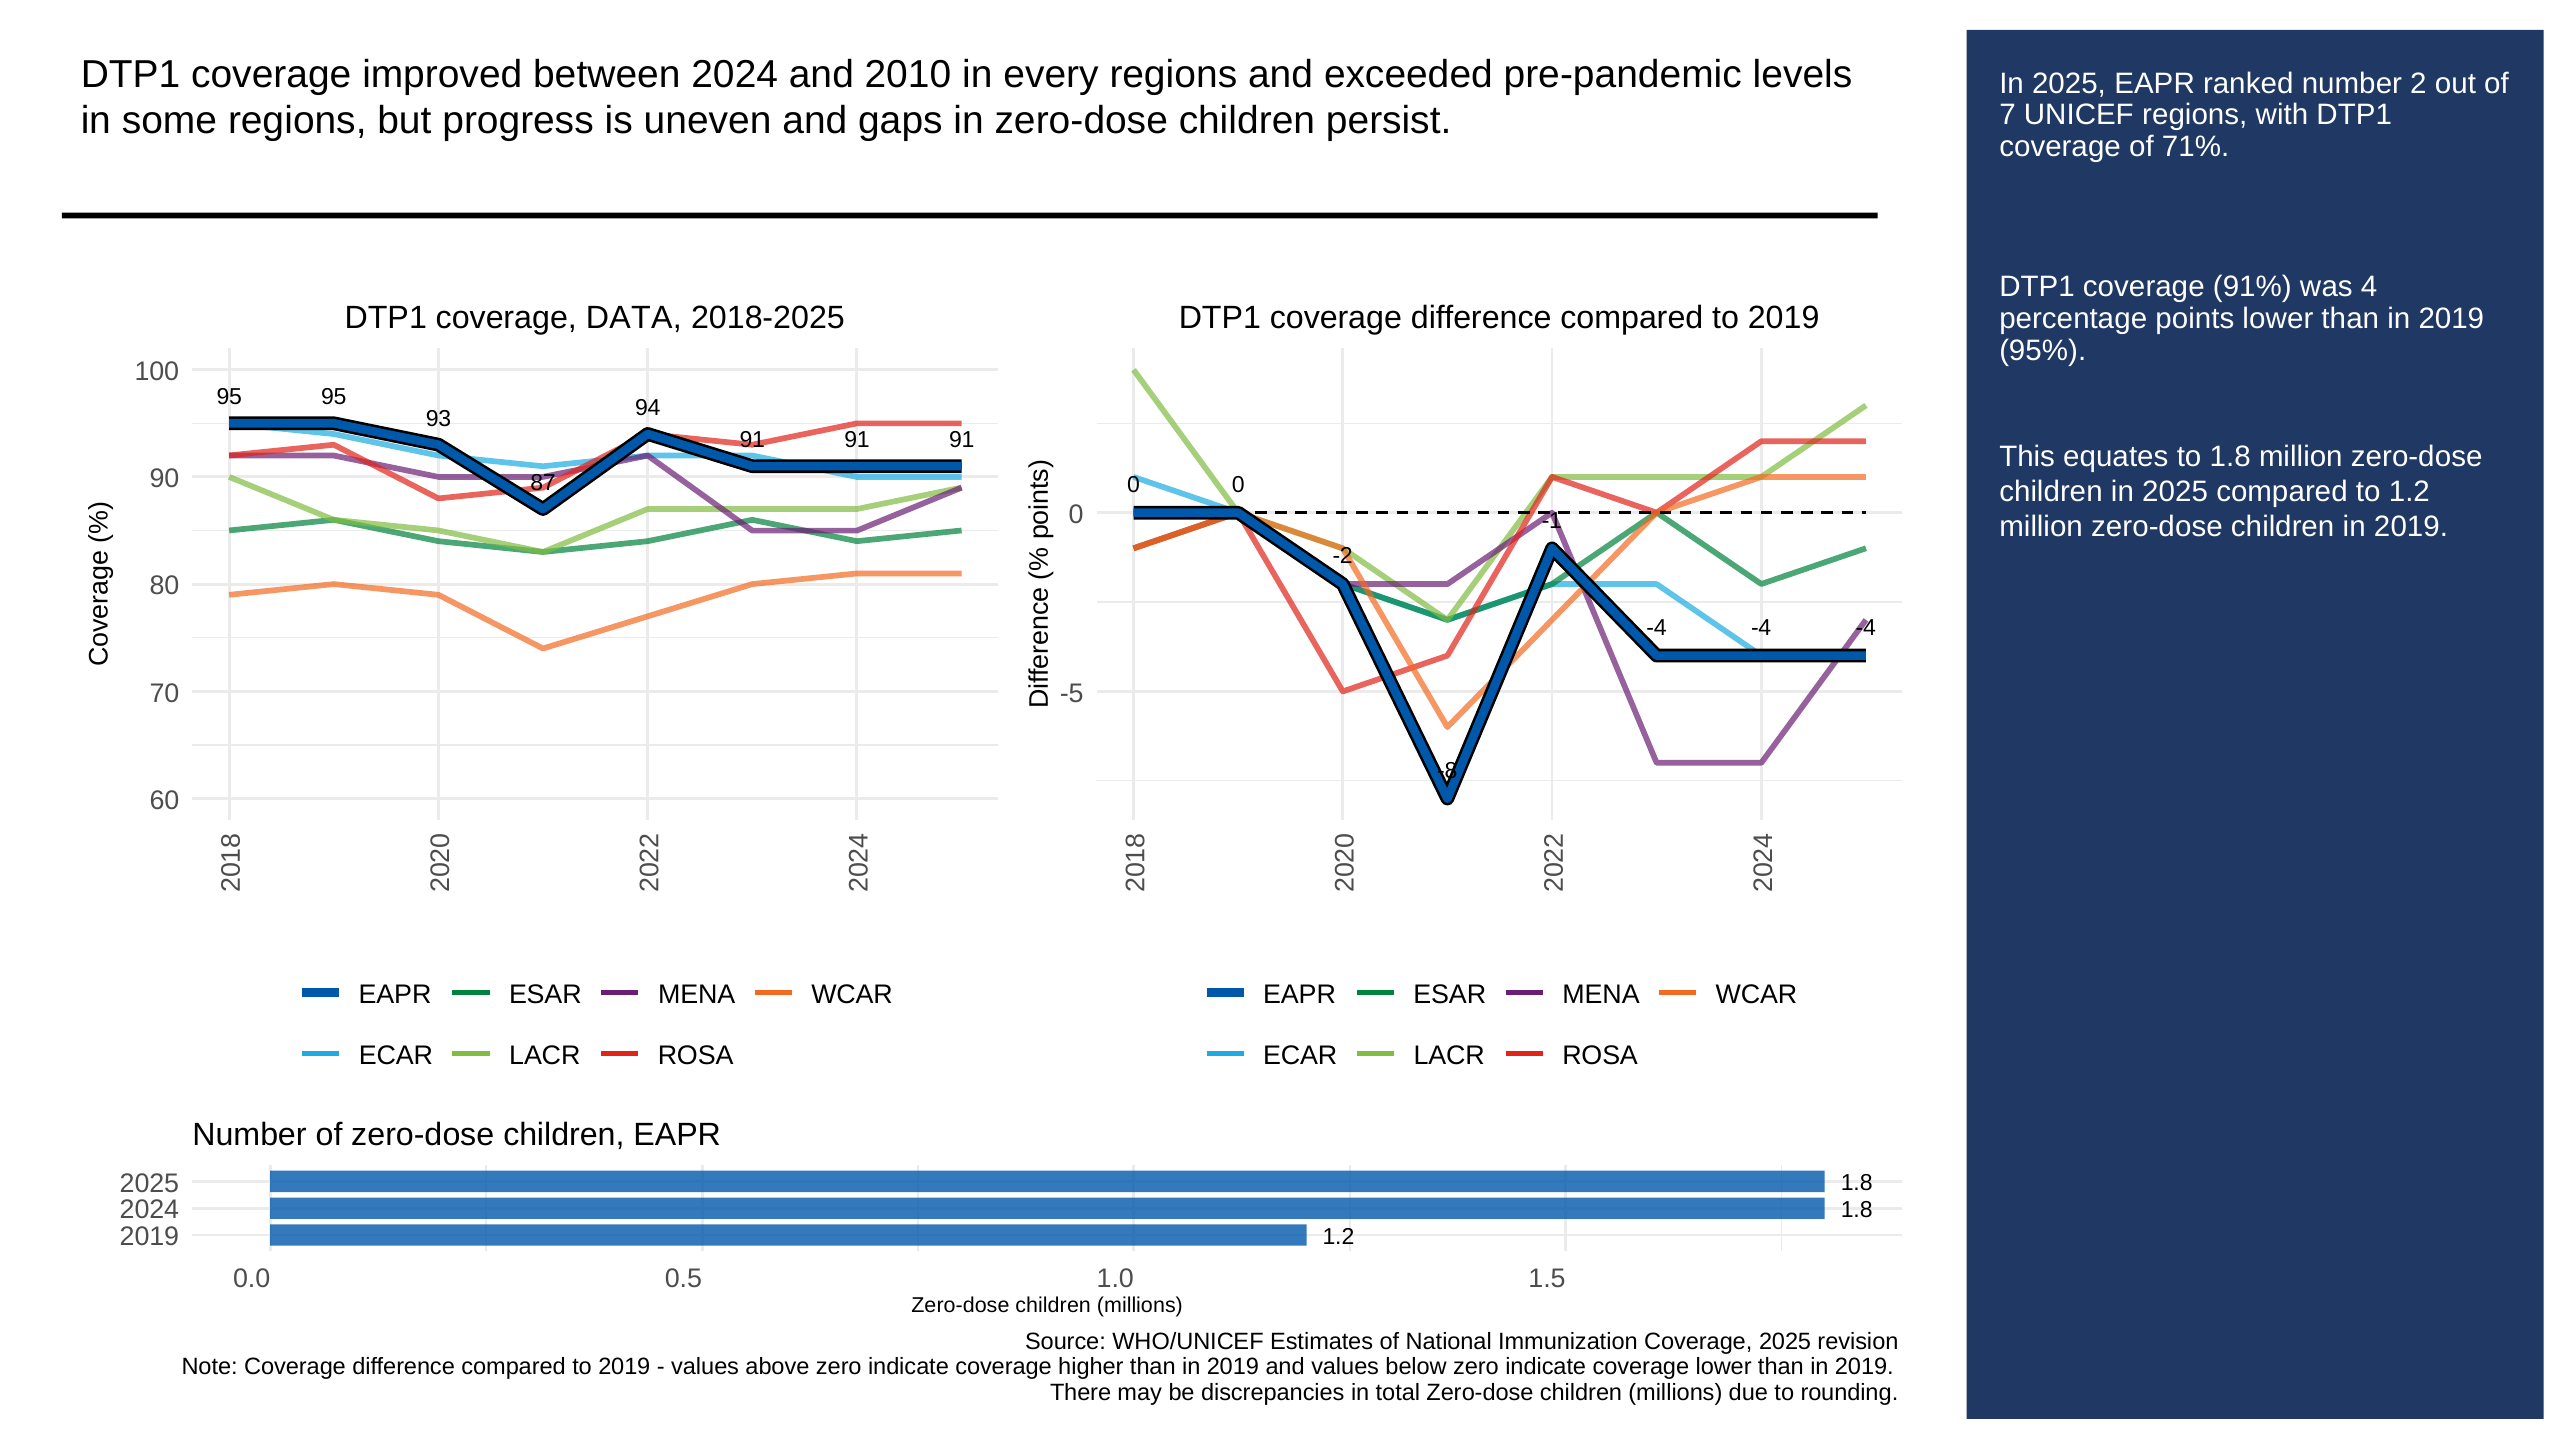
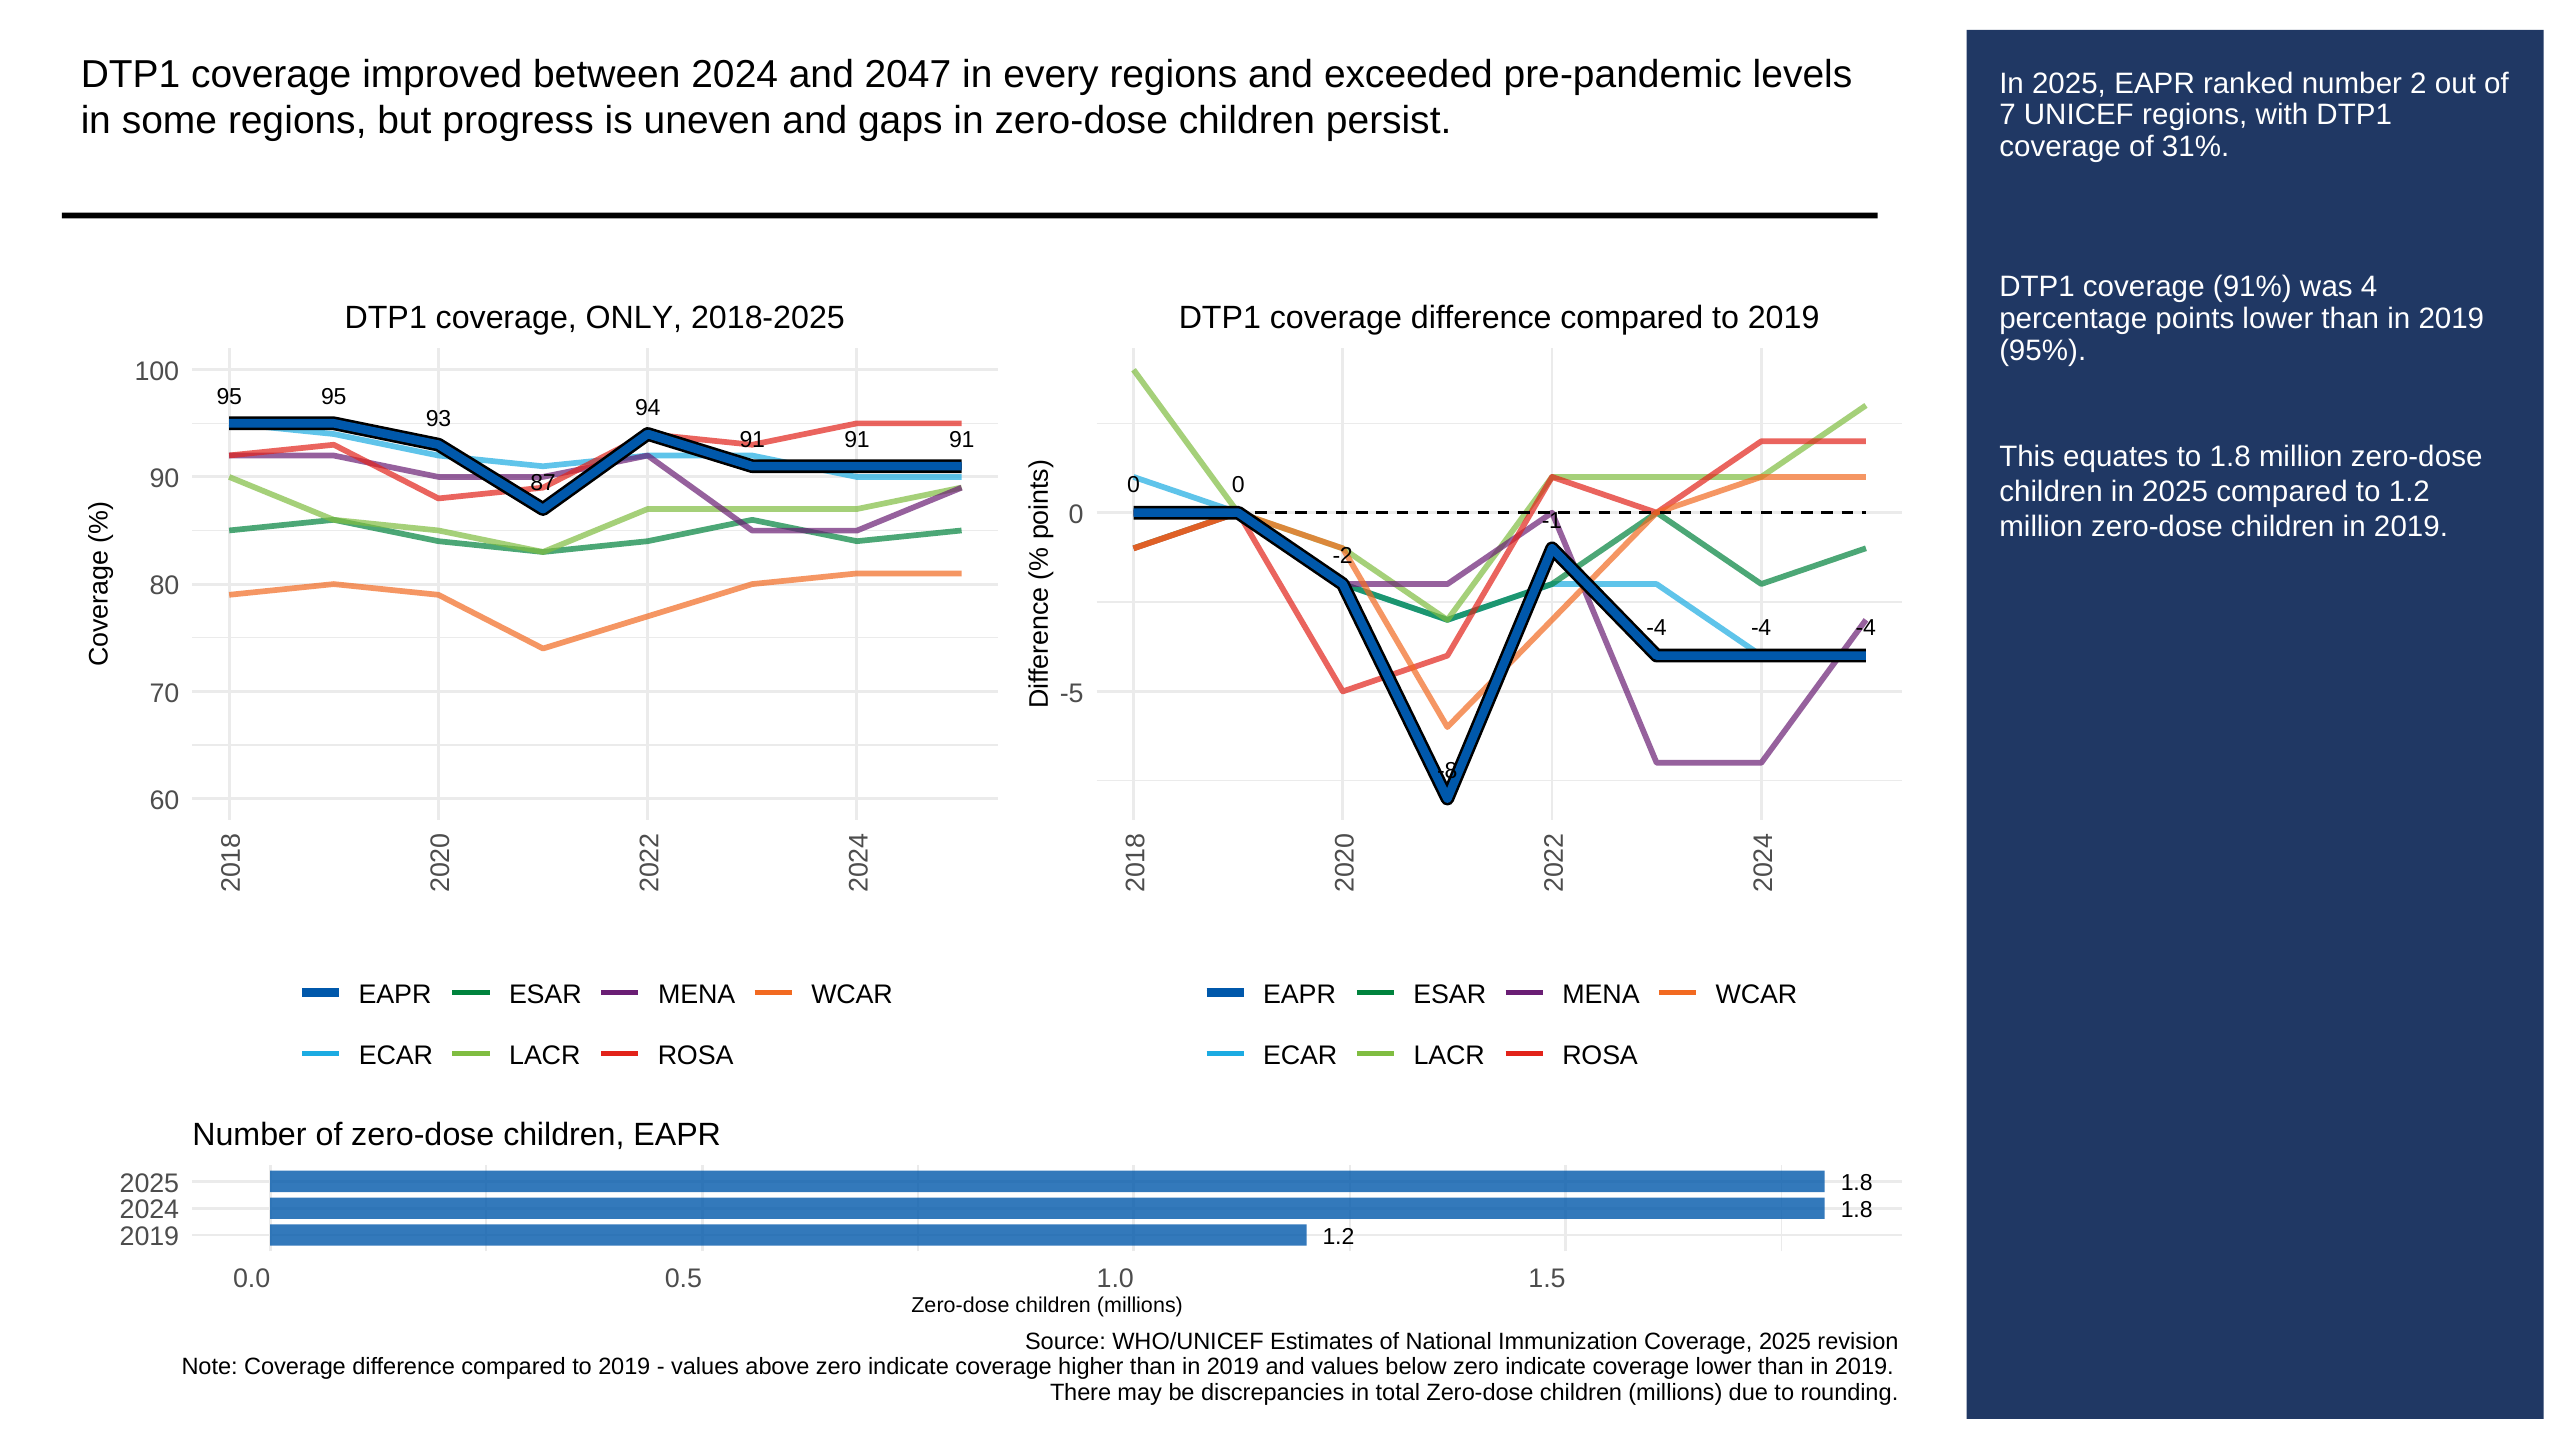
2010: 2010 -> 2047 (908, 74)
71%: 71% -> 31% (2196, 147)
DATA: DATA -> ONLY (634, 317)
